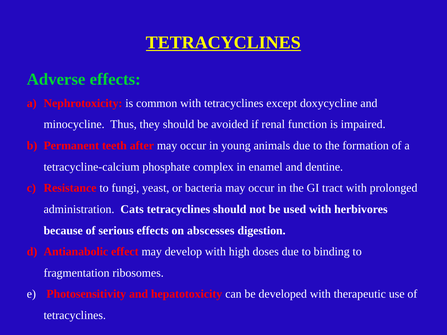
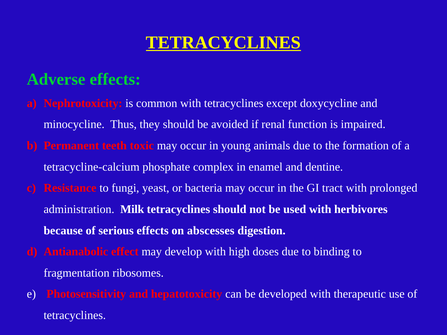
after: after -> toxic (142, 146)
Cats: Cats -> Milk (132, 209)
